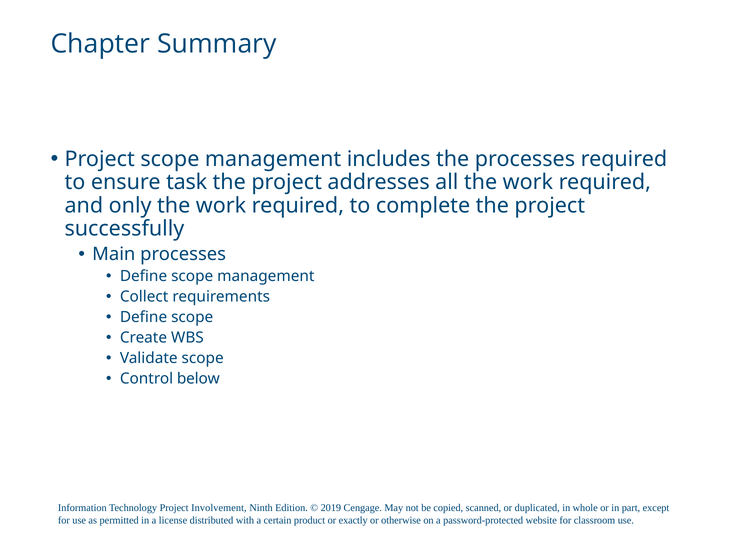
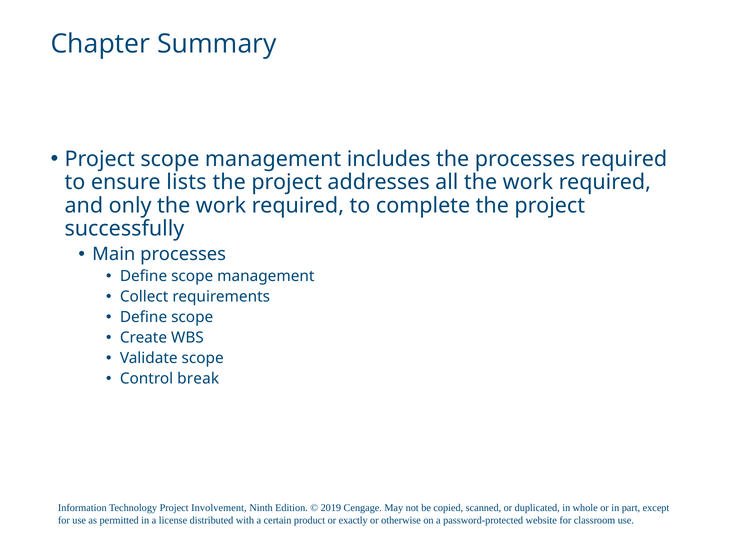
task: task -> lists (186, 182)
below: below -> break (198, 378)
